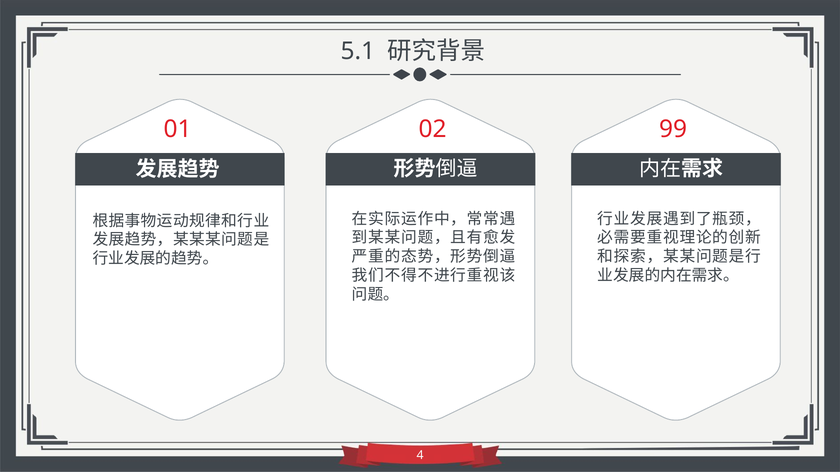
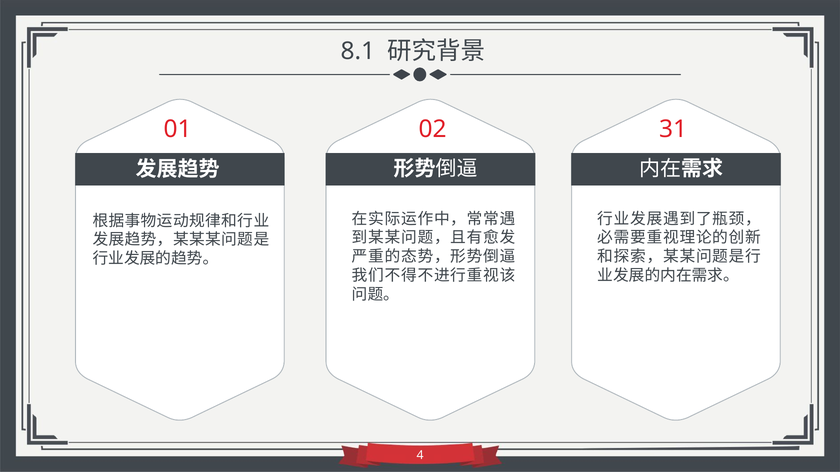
5.1: 5.1 -> 8.1 (358, 51)
99: 99 -> 31 (673, 129)
